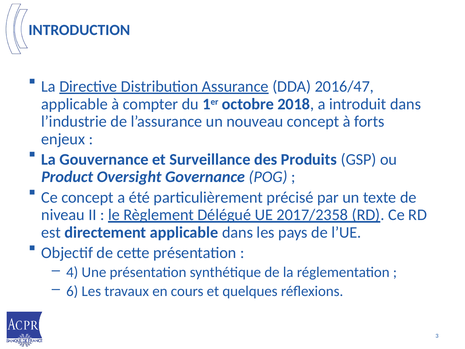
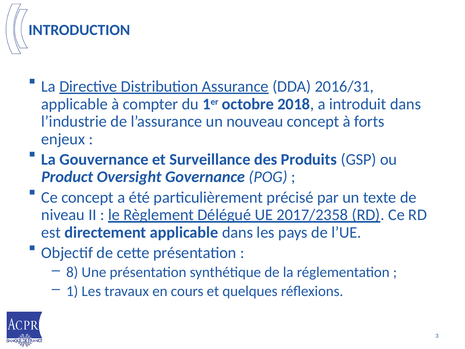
2016/47: 2016/47 -> 2016/31 (344, 86)
4: 4 -> 8 (72, 272)
6: 6 -> 1 (72, 291)
